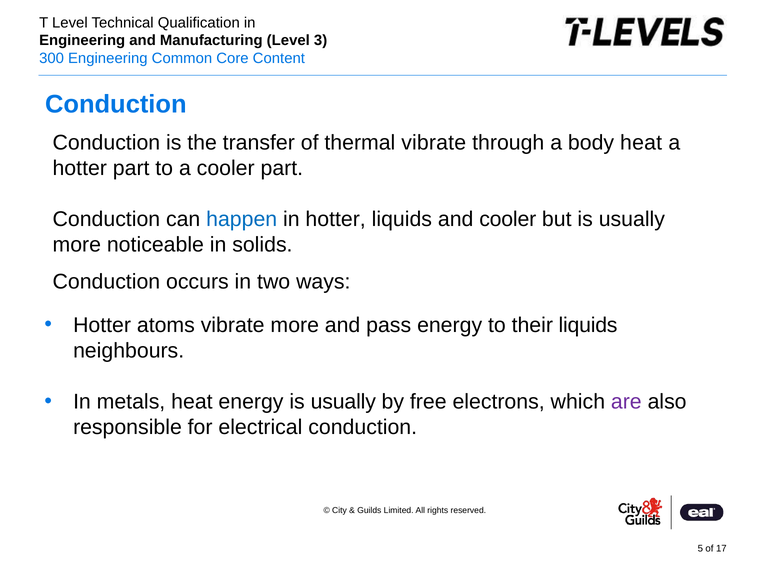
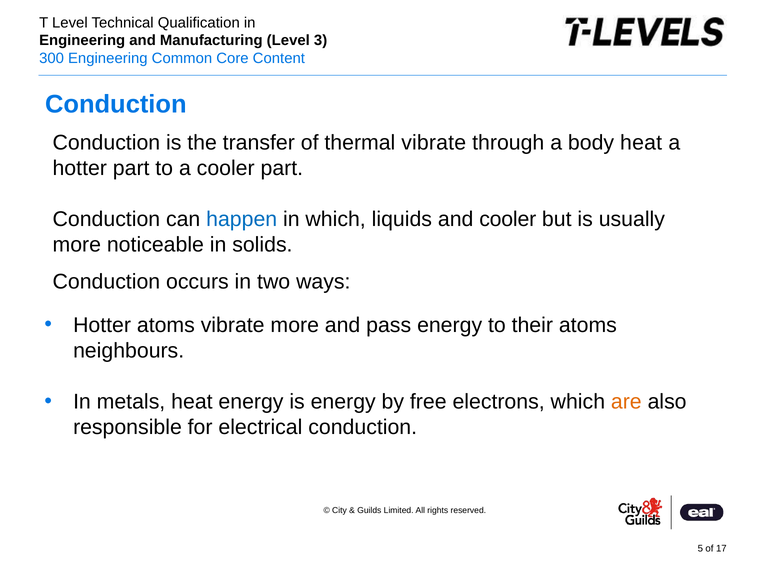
in hotter: hotter -> which (336, 219)
their liquids: liquids -> atoms (588, 325)
energy is usually: usually -> energy (343, 402)
are colour: purple -> orange (626, 402)
